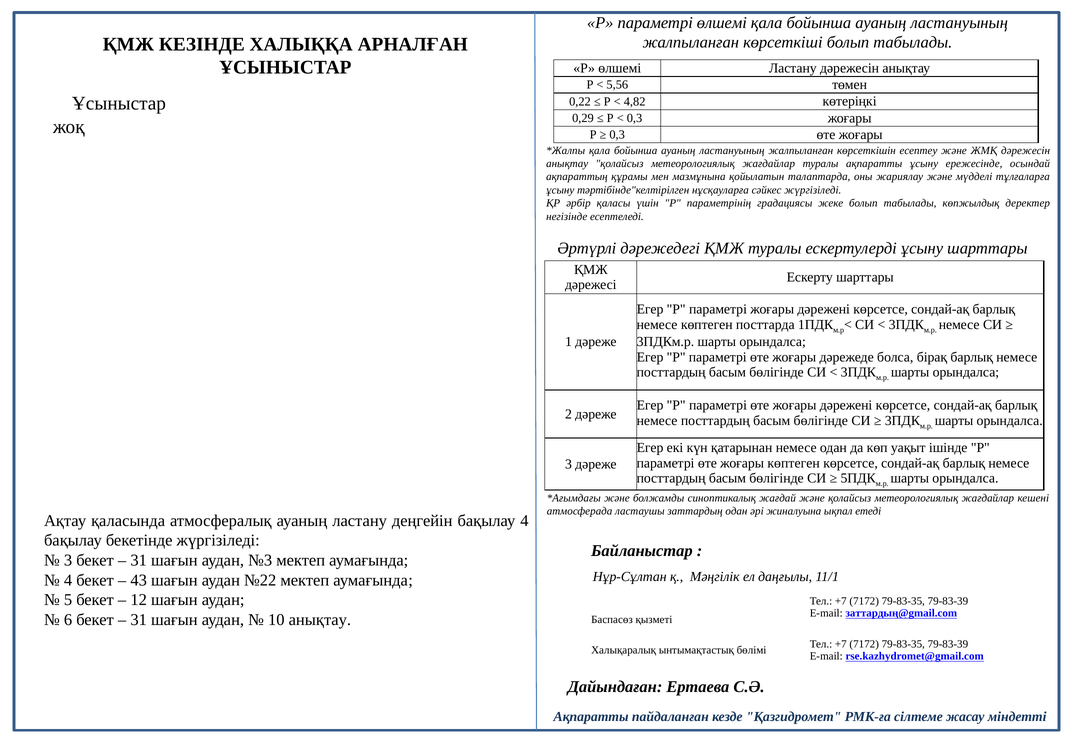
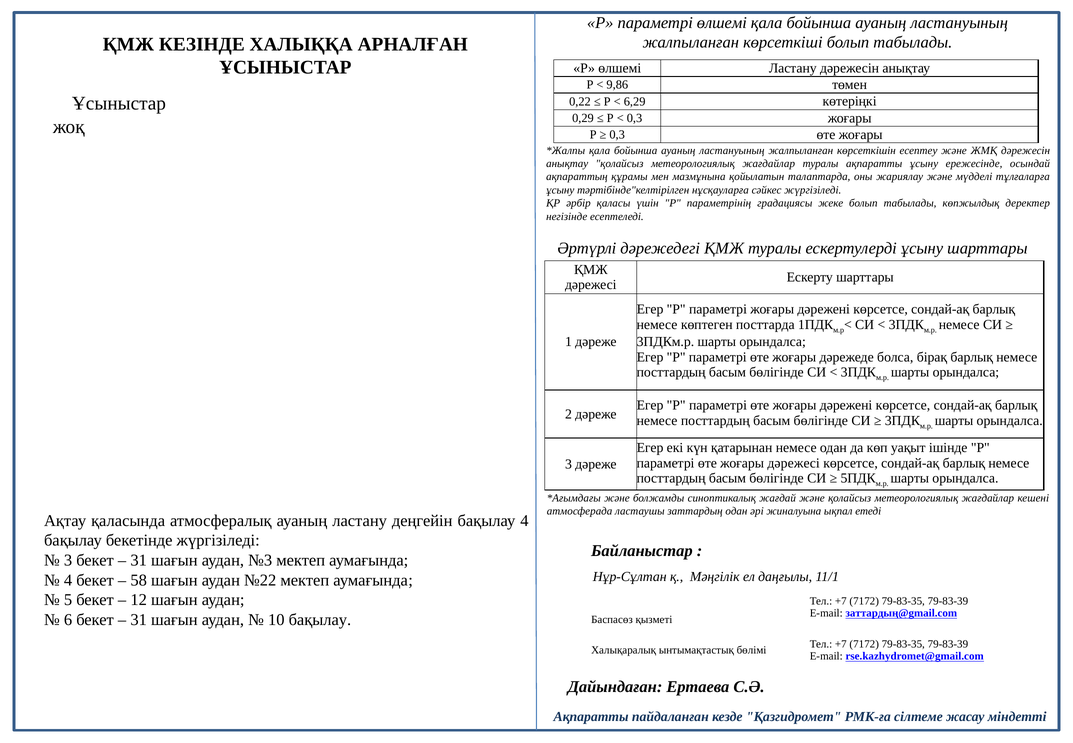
5,56: 5,56 -> 9,86 (617, 85)
4,82: 4,82 -> 6,29 (635, 101)
жоғары көптеген: көптеген -> дәрежесі (794, 463)
43: 43 -> 58 (139, 580)
10 анықтау: анықтау -> бақылау (320, 620)
